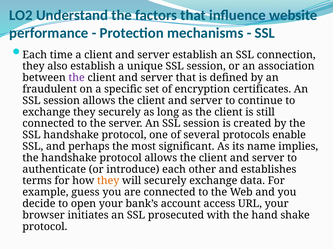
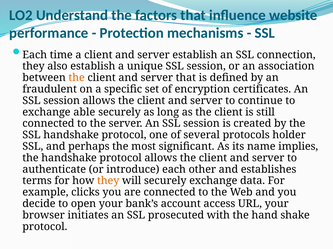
the colour: purple -> orange (77, 78)
exchange they: they -> able (84, 112)
enable: enable -> holder (289, 135)
guess: guess -> clicks (85, 193)
